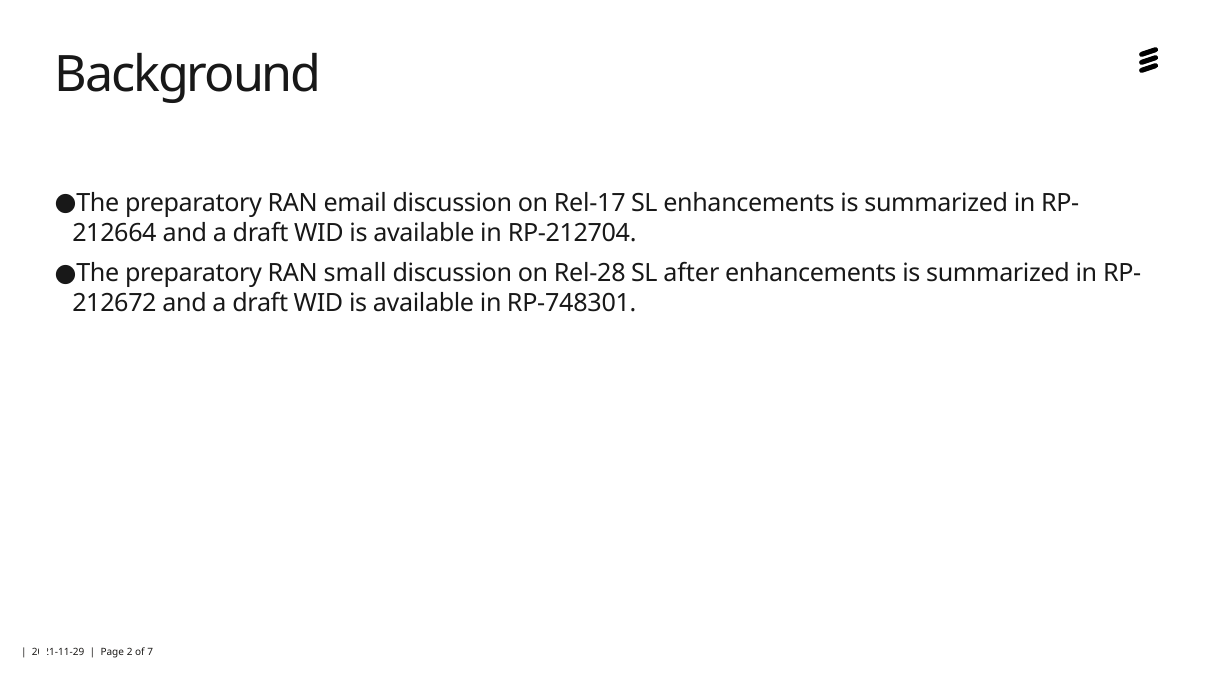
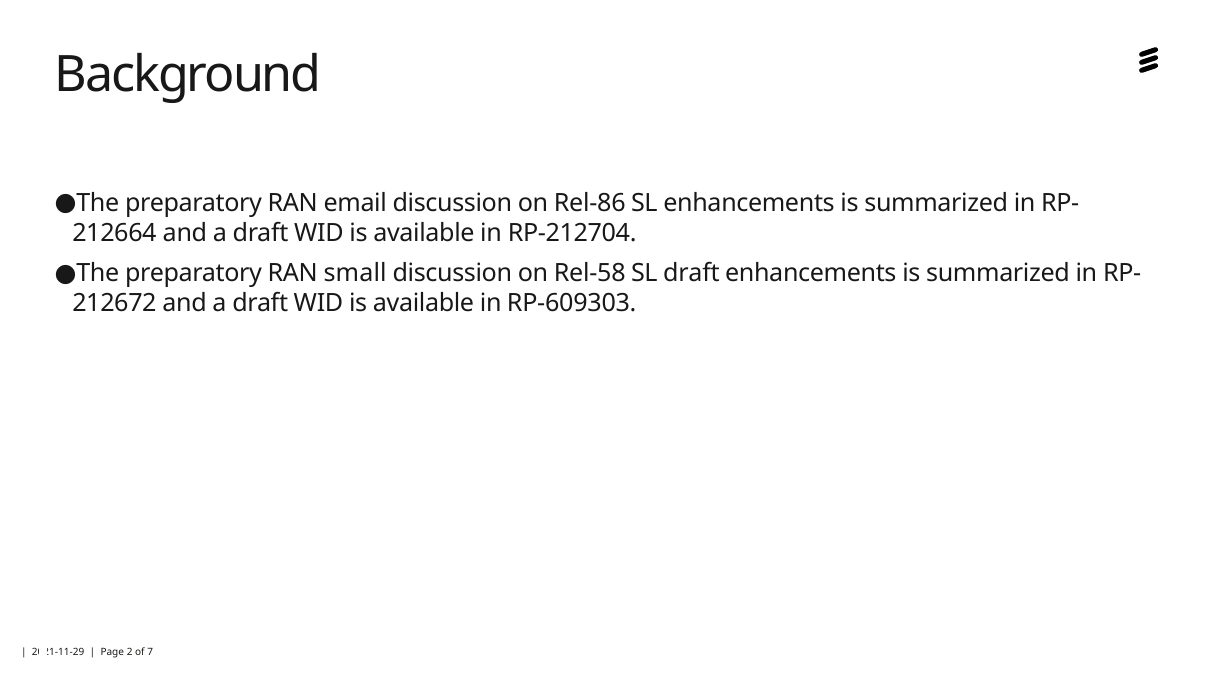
Rel-17: Rel-17 -> Rel-86 (590, 203)
Rel-28: Rel-28 -> Rel-58 (590, 273)
SL after: after -> draft (691, 273)
RP-748301: RP-748301 -> RP-609303 (572, 303)
